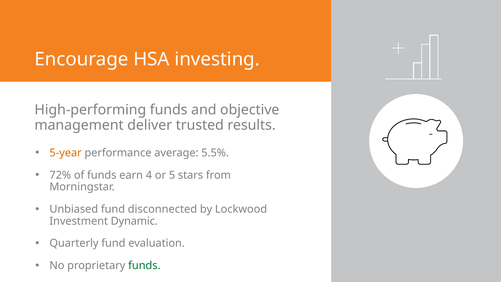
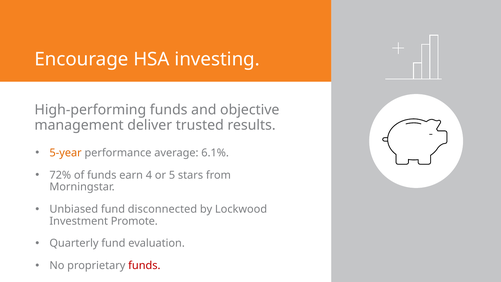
5.5%: 5.5% -> 6.1% (215, 153)
Dynamic: Dynamic -> Promote (134, 221)
funds colour: green -> red (144, 265)
